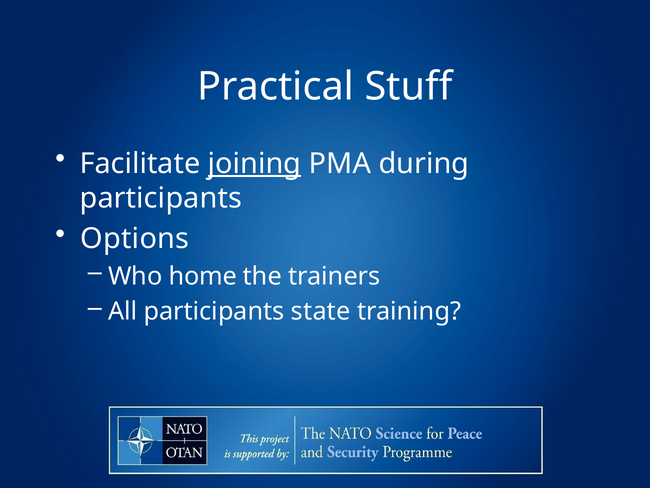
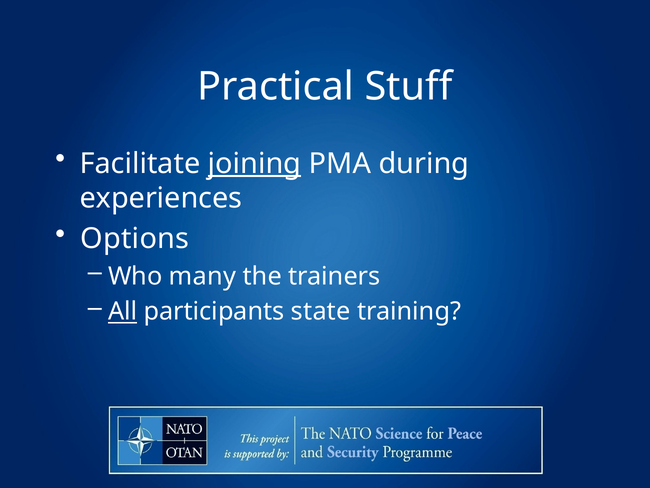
participants: participants -> experiences (161, 198)
home: home -> many (202, 276)
All underline: none -> present (123, 311)
